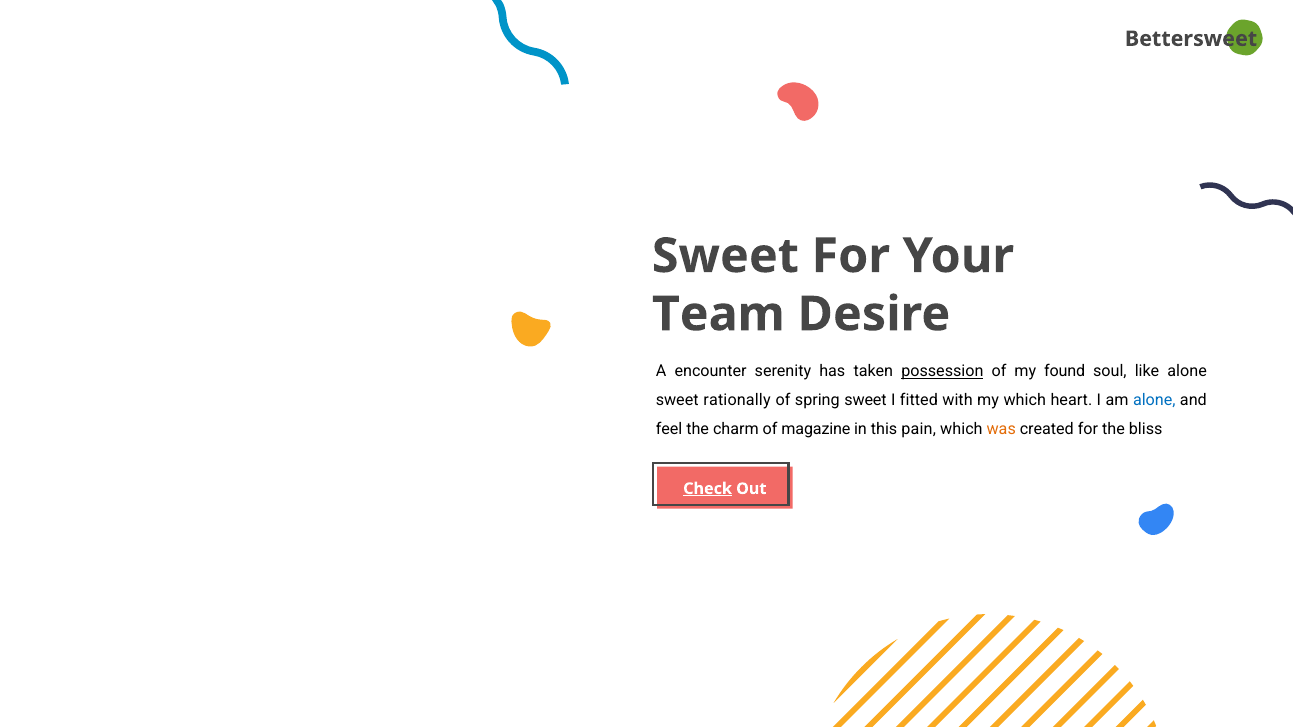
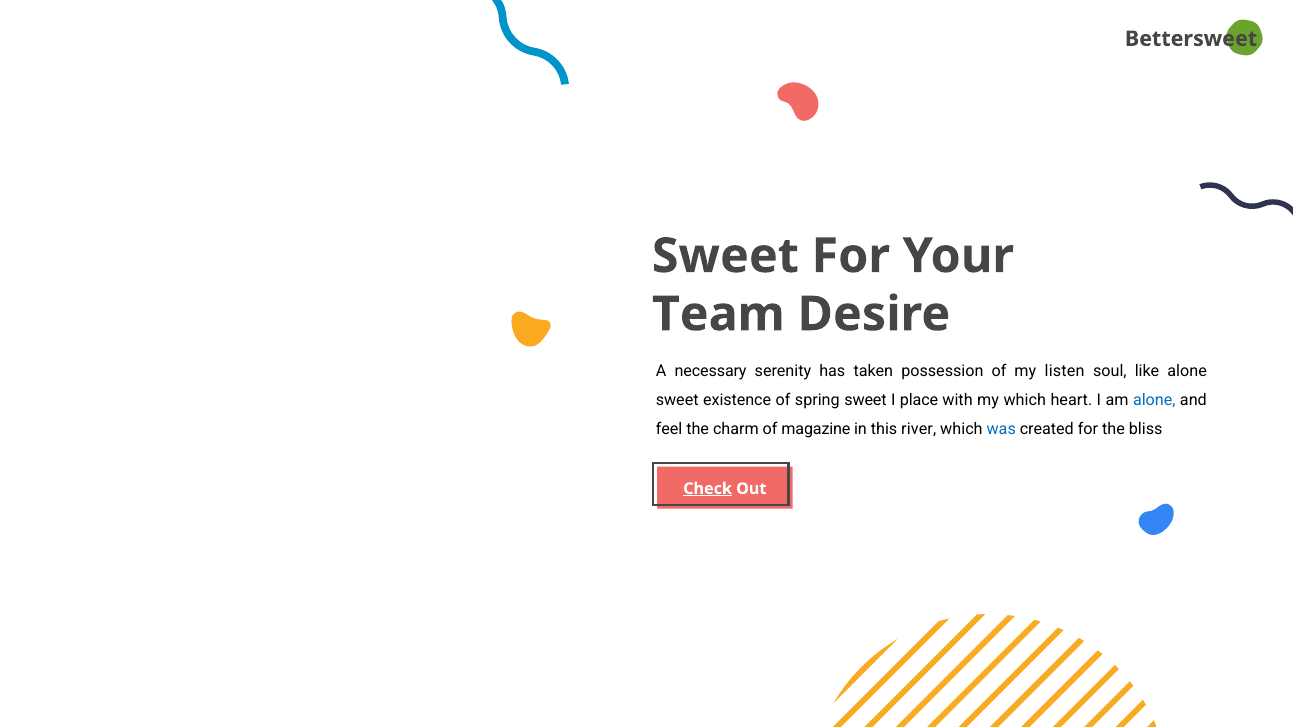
encounter: encounter -> necessary (711, 371)
possession underline: present -> none (942, 371)
found: found -> listen (1065, 371)
rationally: rationally -> existence (737, 401)
fitted: fitted -> place (919, 401)
pain: pain -> river (919, 430)
was colour: orange -> blue (1001, 430)
